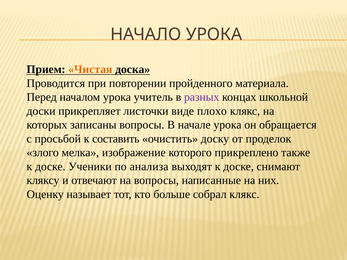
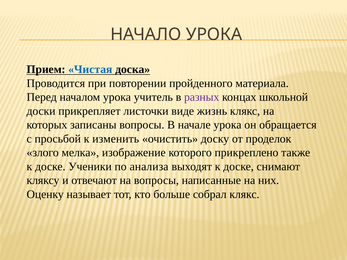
Чистая colour: orange -> blue (90, 69)
плохо: плохо -> жизнь (212, 111)
составить: составить -> изменить (116, 139)
